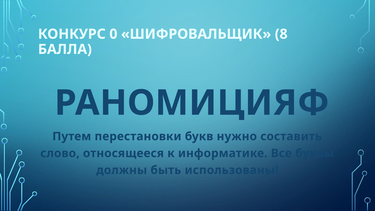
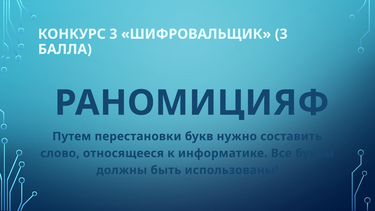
КОНКУРС 0: 0 -> 3 (113, 34)
ШИФРОВАЛЬЩИК 8: 8 -> 3 (281, 34)
